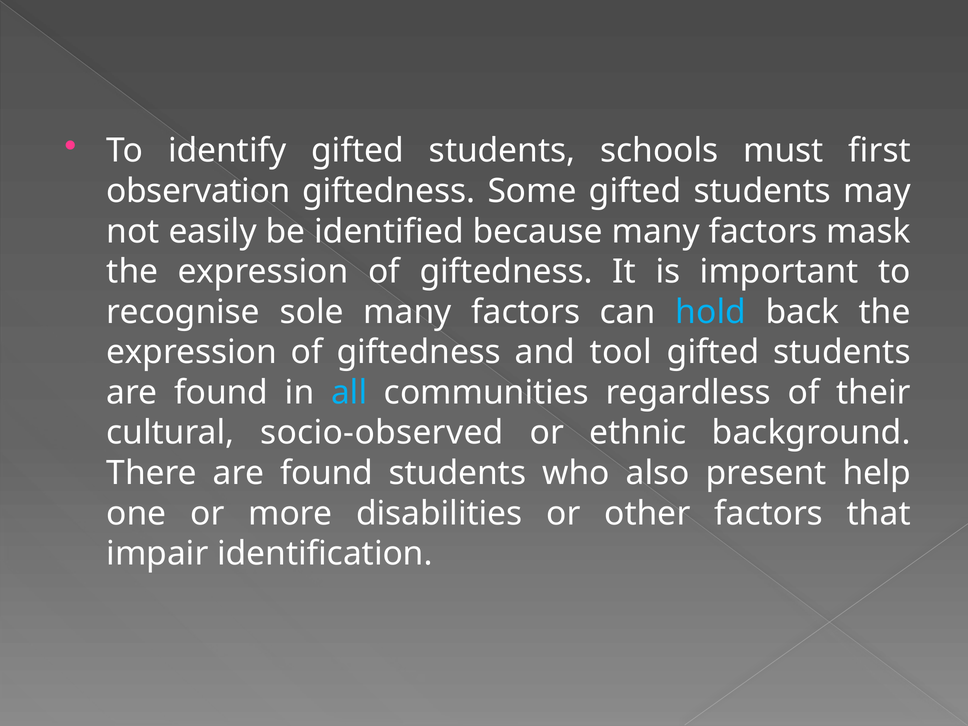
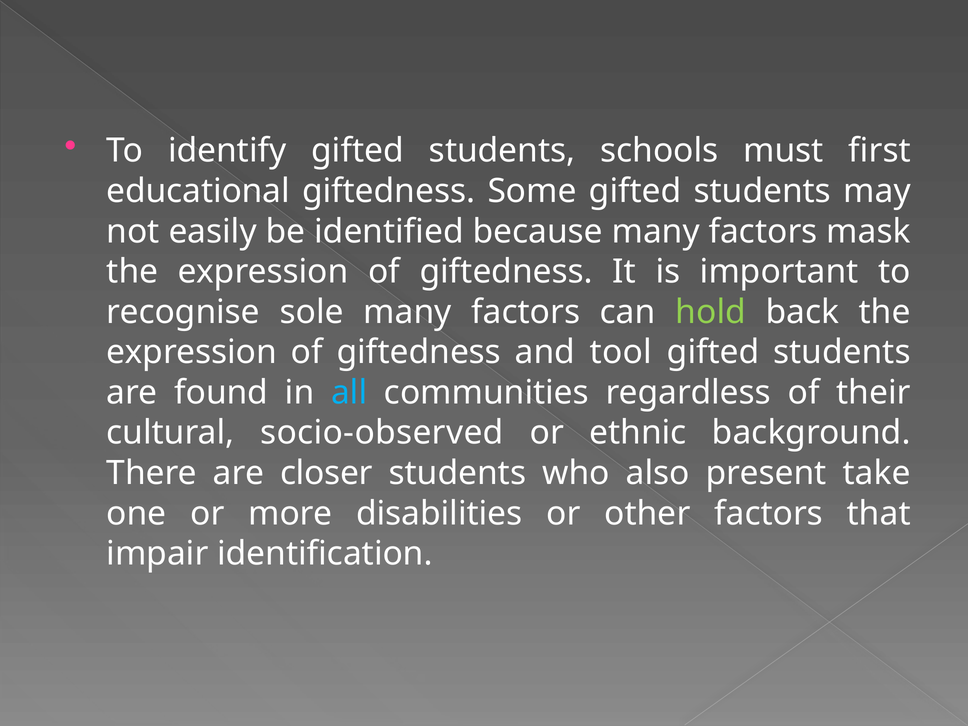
observation: observation -> educational (198, 191)
hold colour: light blue -> light green (711, 312)
There are found: found -> closer (326, 473)
help: help -> take (877, 473)
